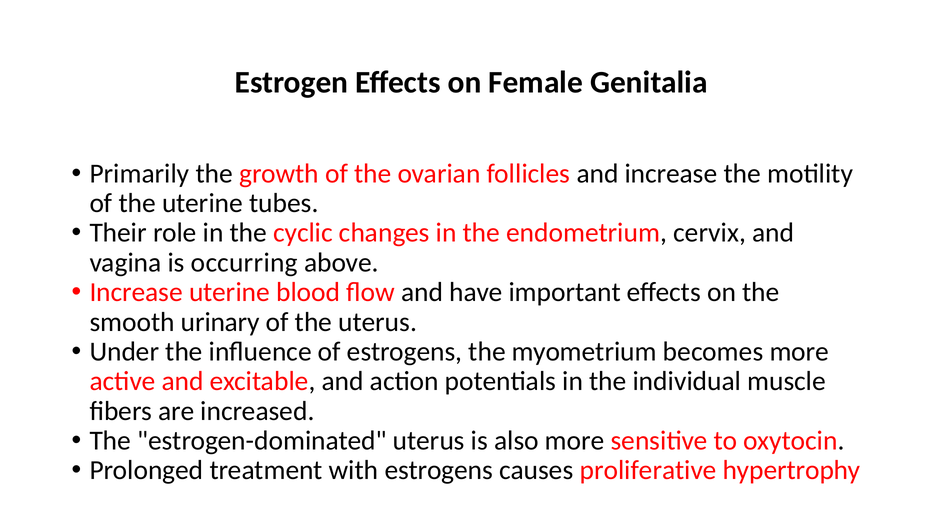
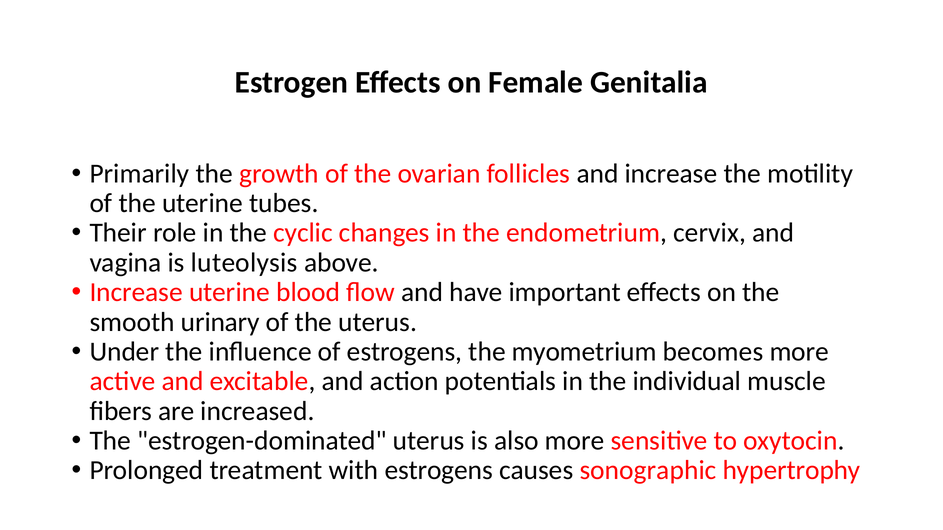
occurring: occurring -> luteolysis (244, 263)
proliferative: proliferative -> sonographic (648, 471)
